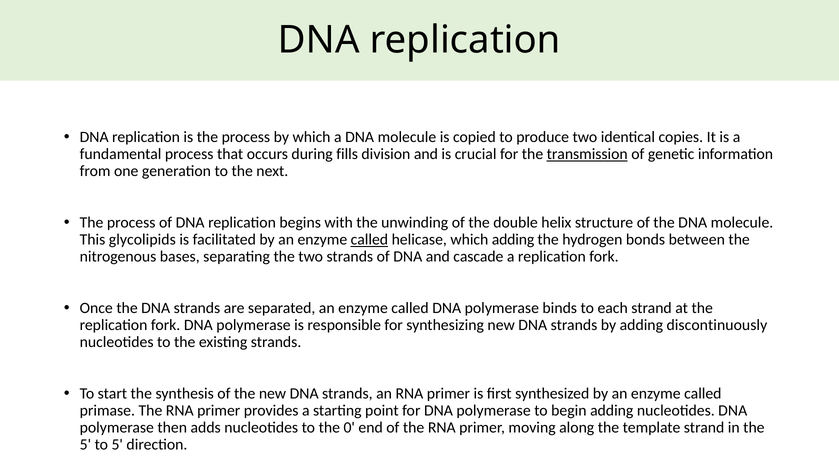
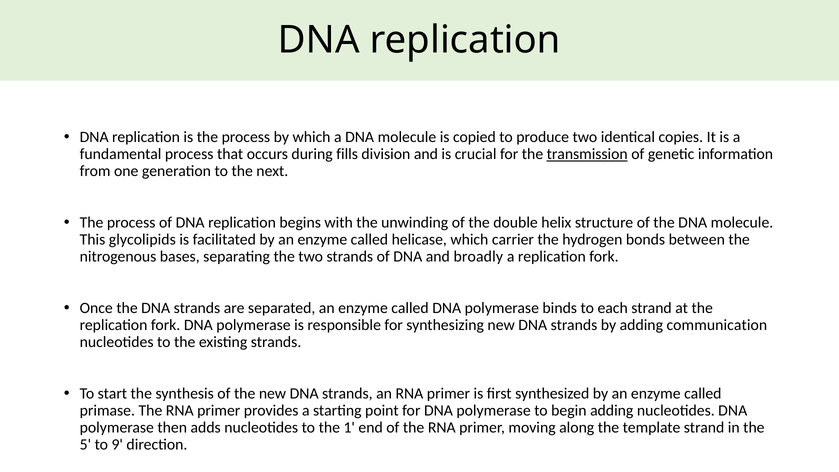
called underline: present -> none (369, 240)
which adding: adding -> carrier (513, 240)
cascade: cascade -> broadly (478, 257)
discontinuously: discontinuously -> communication (717, 325)
0: 0 -> 1 (349, 428)
to 5: 5 -> 9 (117, 444)
